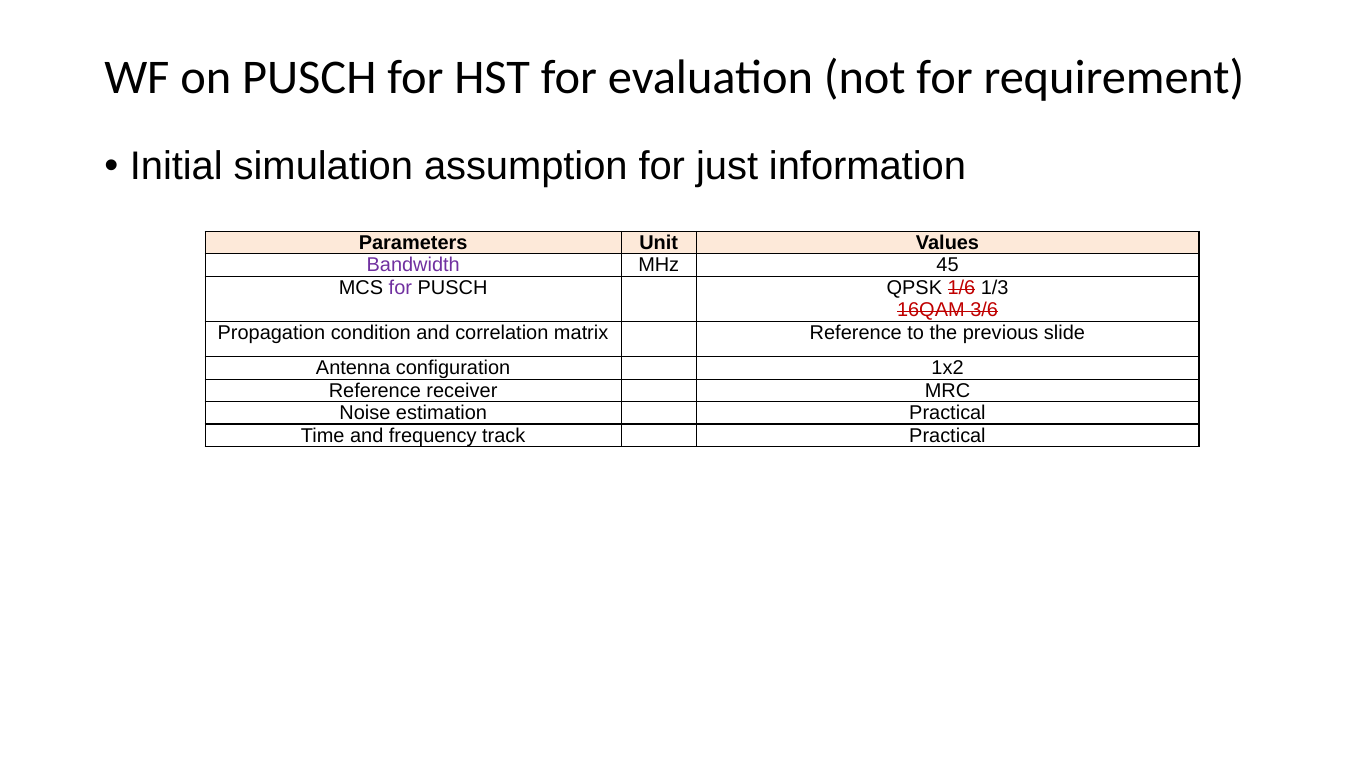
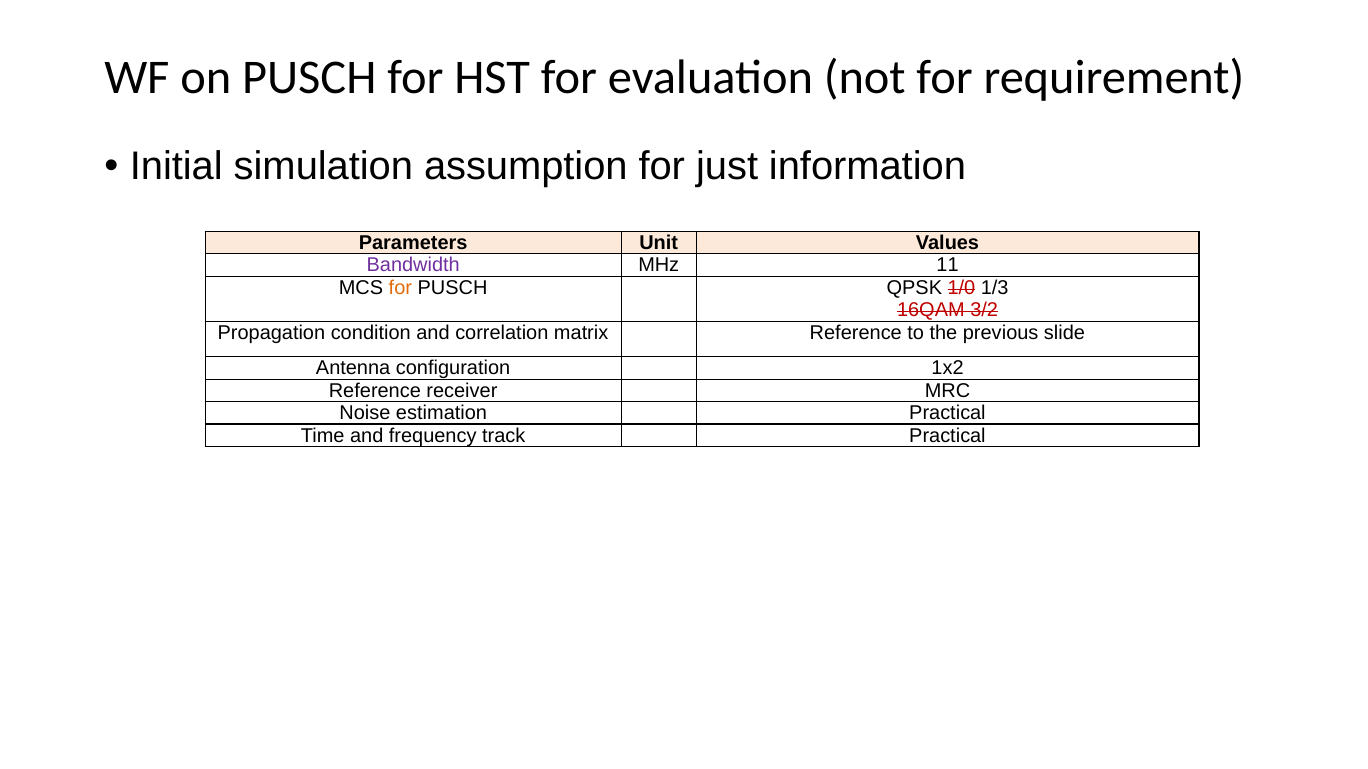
45: 45 -> 11 (948, 266)
for colour: purple -> orange (400, 288)
1/6: 1/6 -> 1/0 (961, 288)
3/6: 3/6 -> 3/2 (984, 310)
